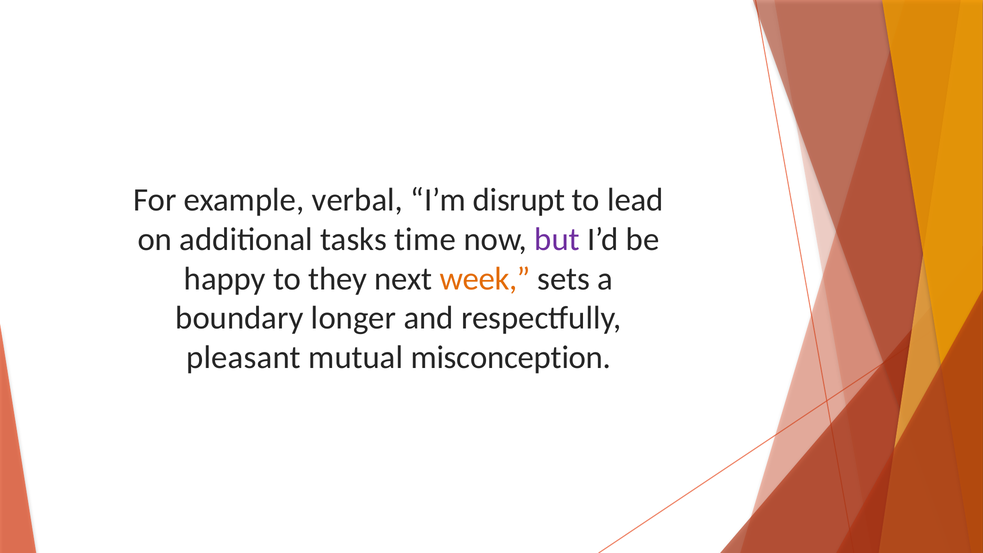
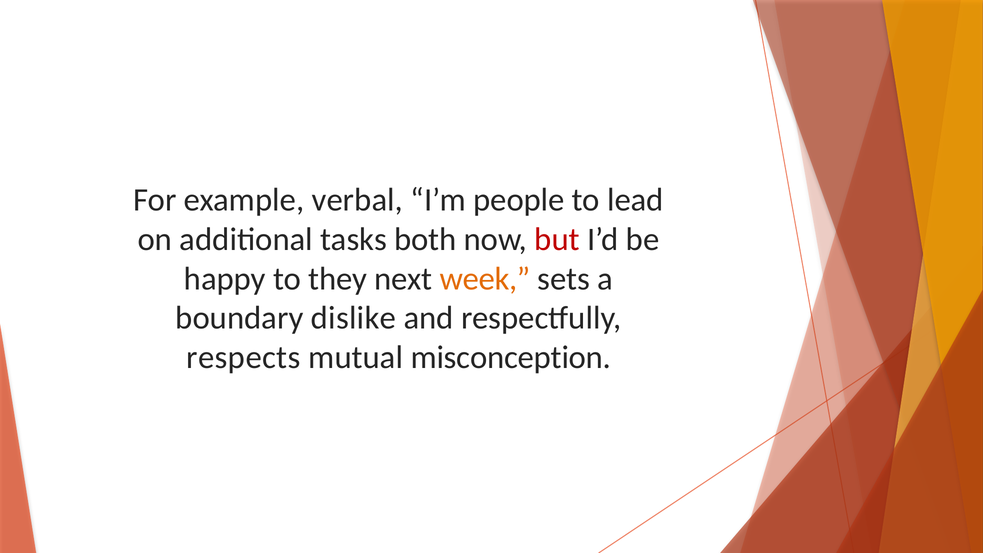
disrupt: disrupt -> people (519, 200)
time: time -> both (425, 239)
but colour: purple -> red (557, 239)
longer: longer -> dislike (353, 318)
pleasant: pleasant -> respects (243, 357)
